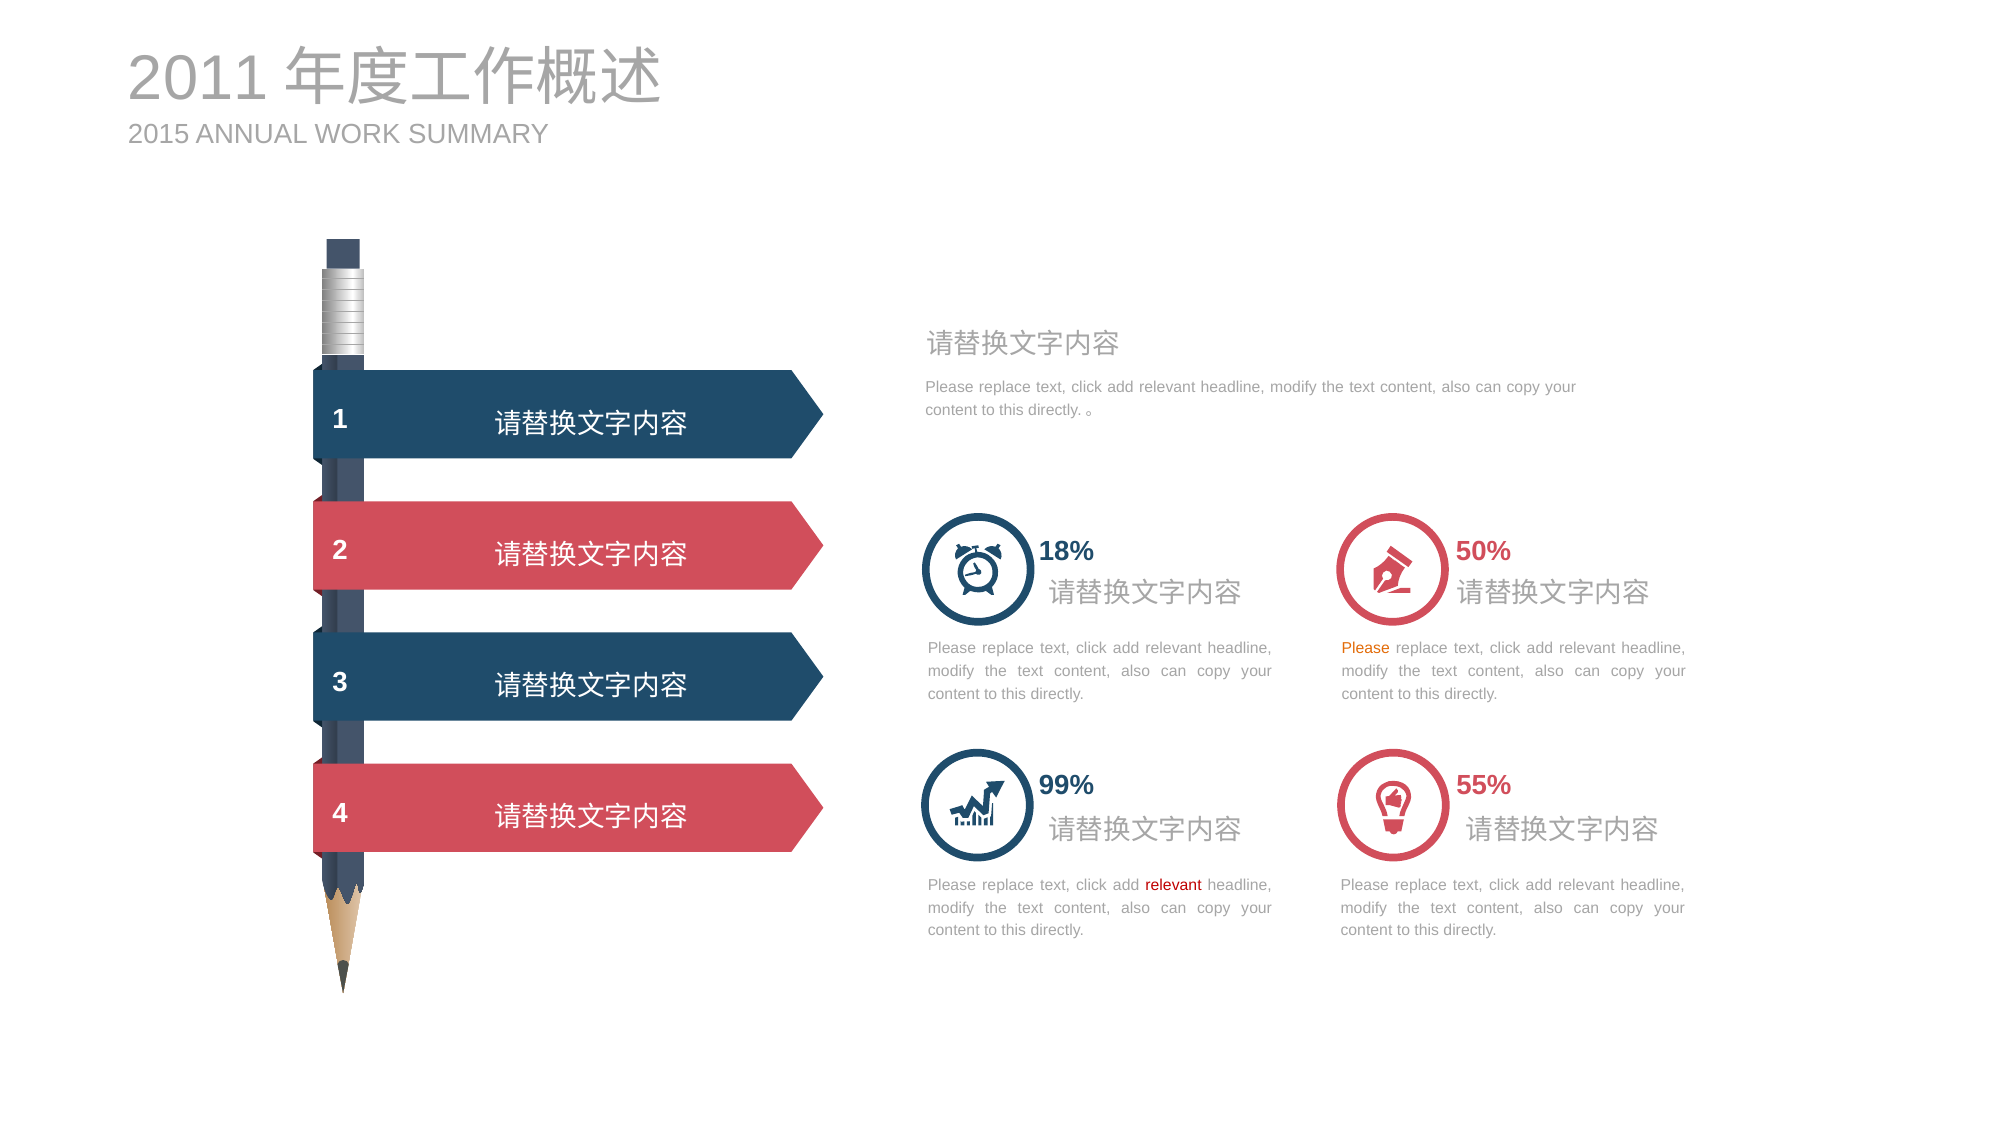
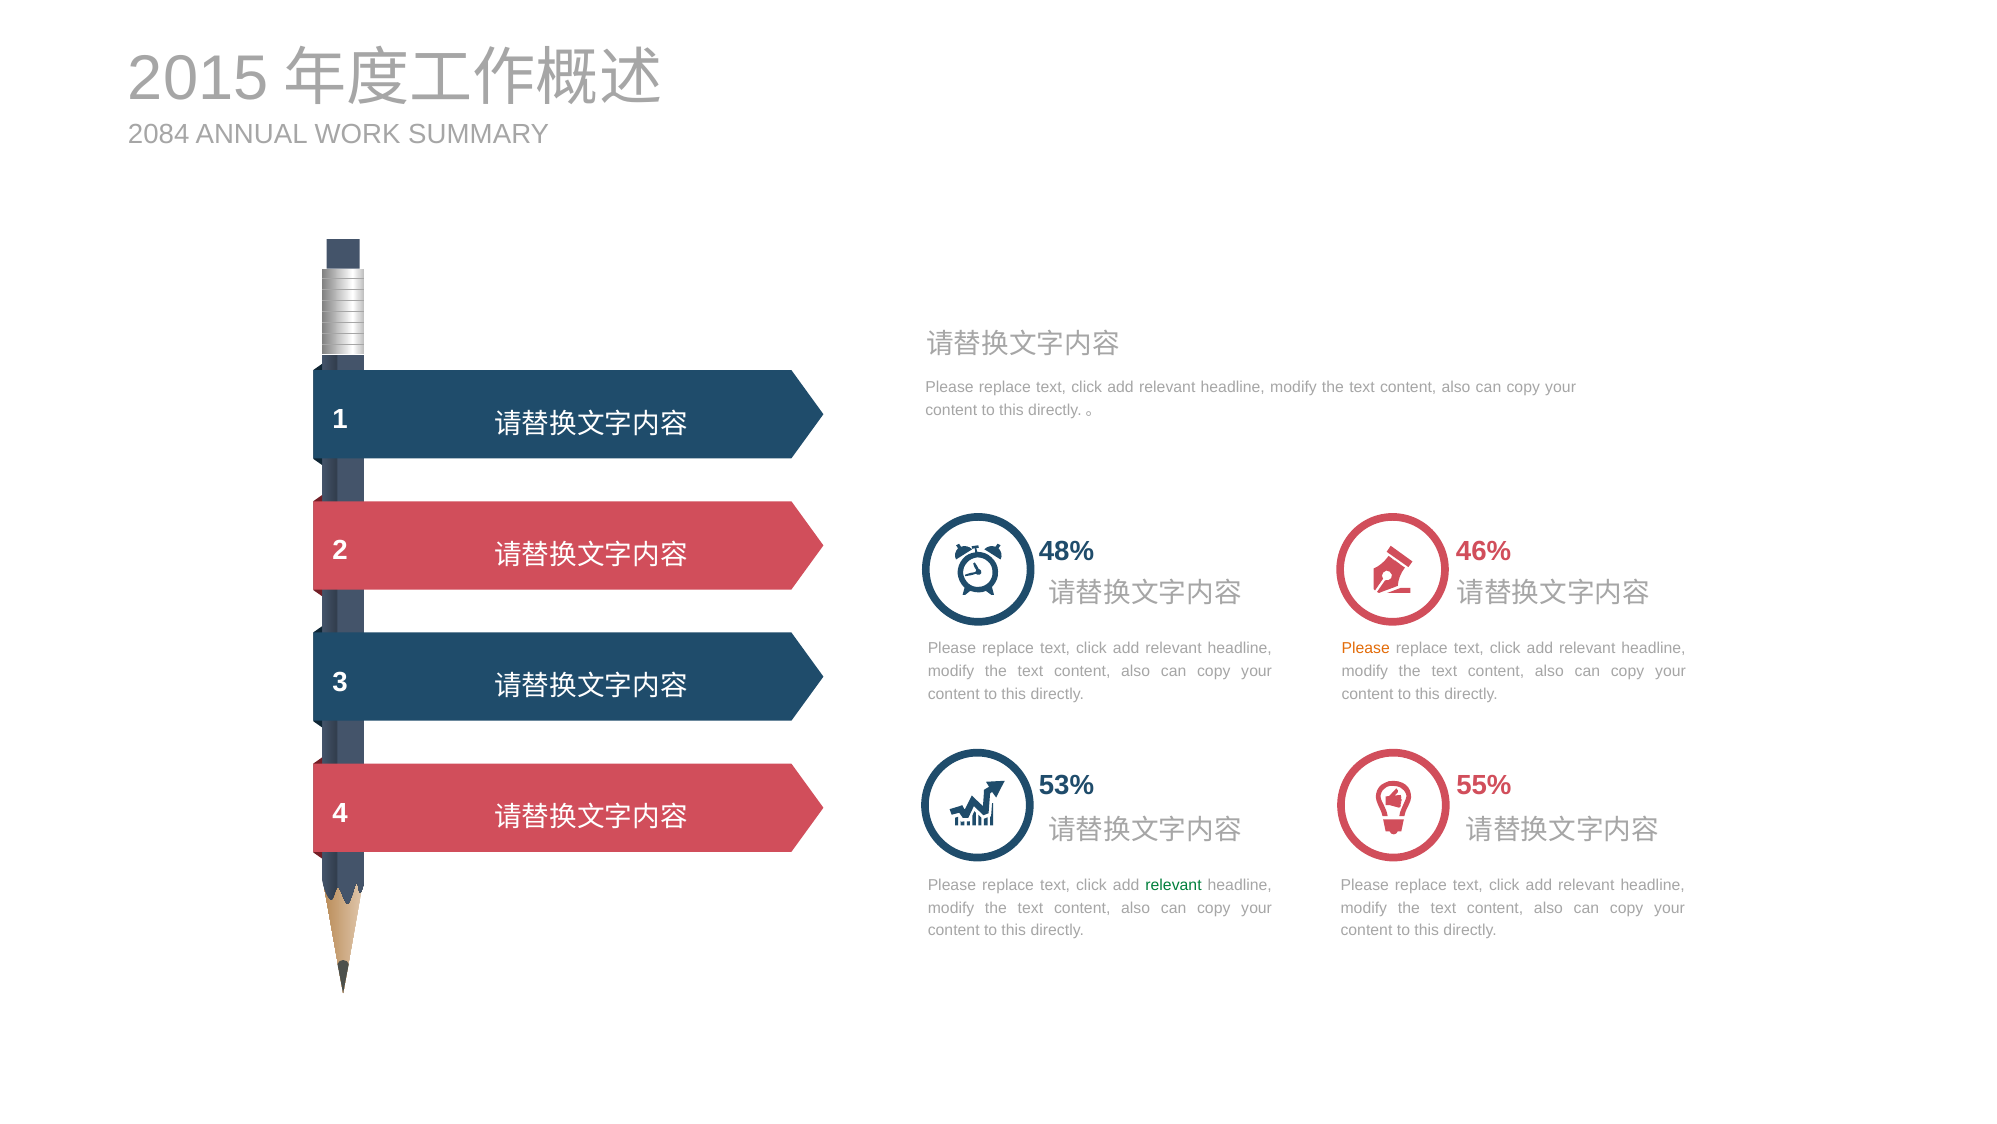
2011: 2011 -> 2015 (198, 79)
2015: 2015 -> 2084 (159, 134)
18%: 18% -> 48% (1066, 551)
50%: 50% -> 46% (1484, 551)
99%: 99% -> 53% (1066, 785)
relevant colour: red -> green (1174, 885)
